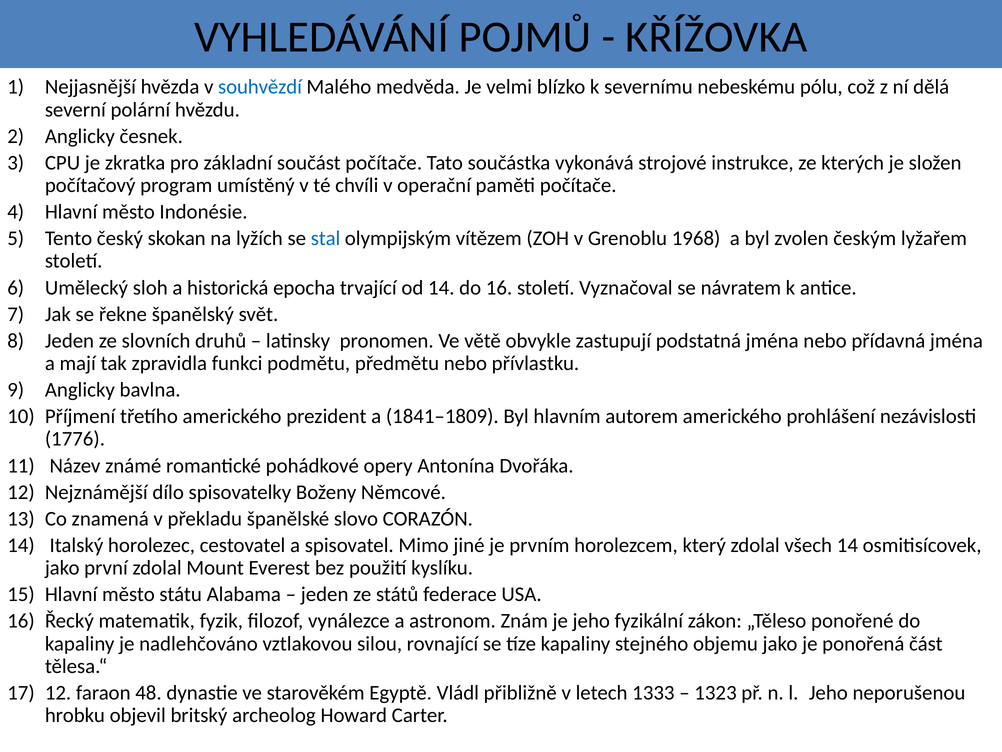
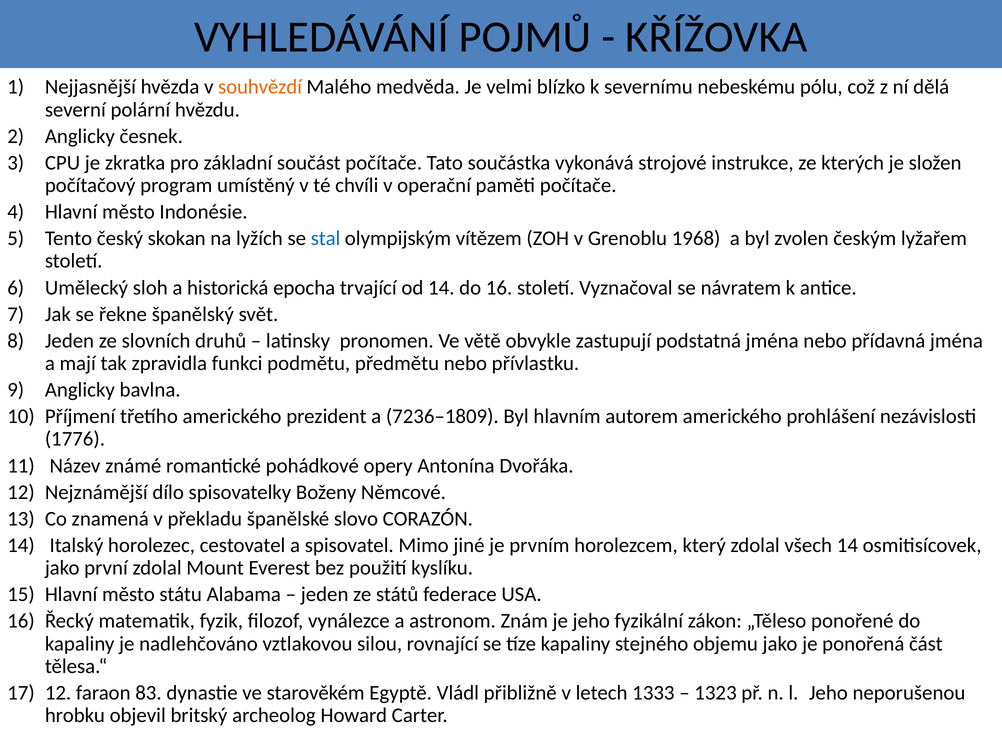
souhvězdí colour: blue -> orange (260, 87)
1841–1809: 1841–1809 -> 7236–1809 (442, 416)
48: 48 -> 83 (148, 692)
